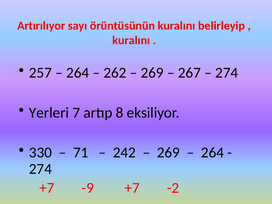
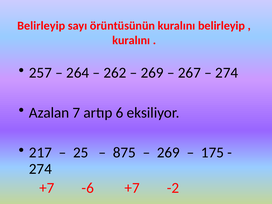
Artırılıyor: Artırılıyor -> Belirleyip (41, 26)
Yerleri: Yerleri -> Azalan (49, 113)
8: 8 -> 6 (120, 113)
330: 330 -> 217 (40, 153)
71: 71 -> 25 (81, 153)
242: 242 -> 875 (124, 153)
264: 264 -> 175 (212, 153)
-9: -9 -> -6 (88, 188)
